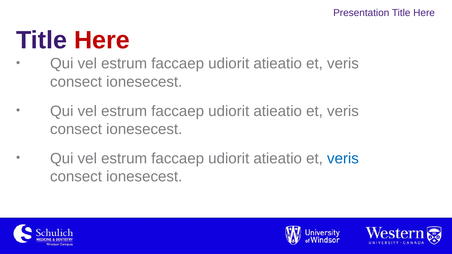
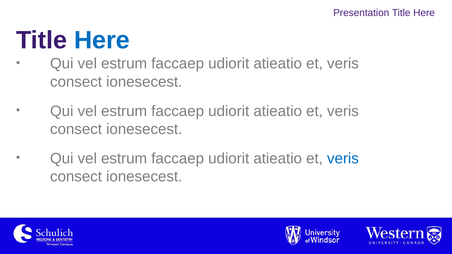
Here colour: red -> blue (102, 40)
